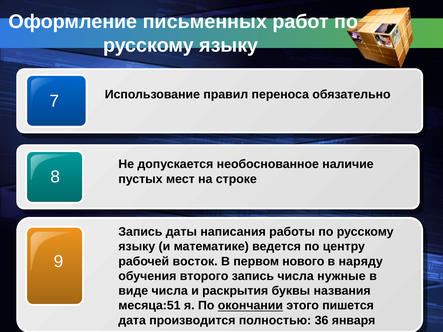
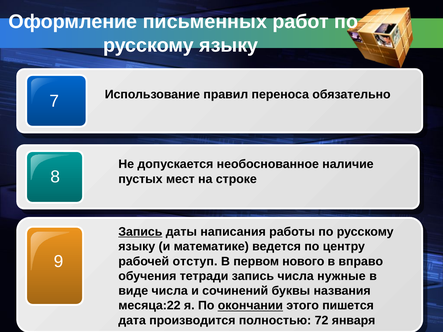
Запись underline: none -> present (140, 232)
восток: восток -> отступ (195, 262)
наряду: наряду -> вправо (361, 262)
второго: второго -> тетради (204, 276)
раскрытия: раскрытия -> сочинений (235, 291)
месяца:51: месяца:51 -> месяца:22 (149, 306)
36: 36 -> 72 (322, 321)
